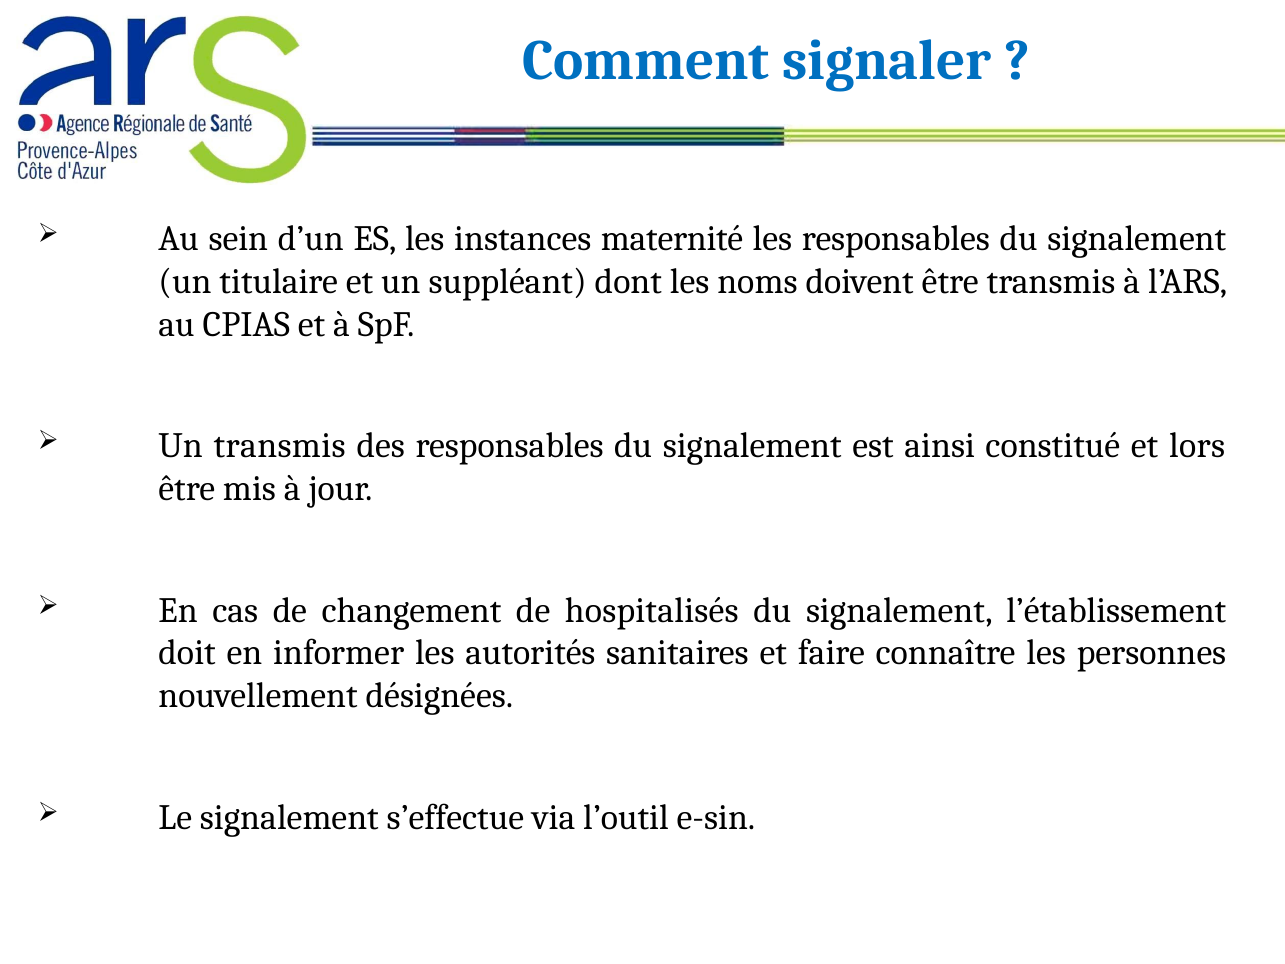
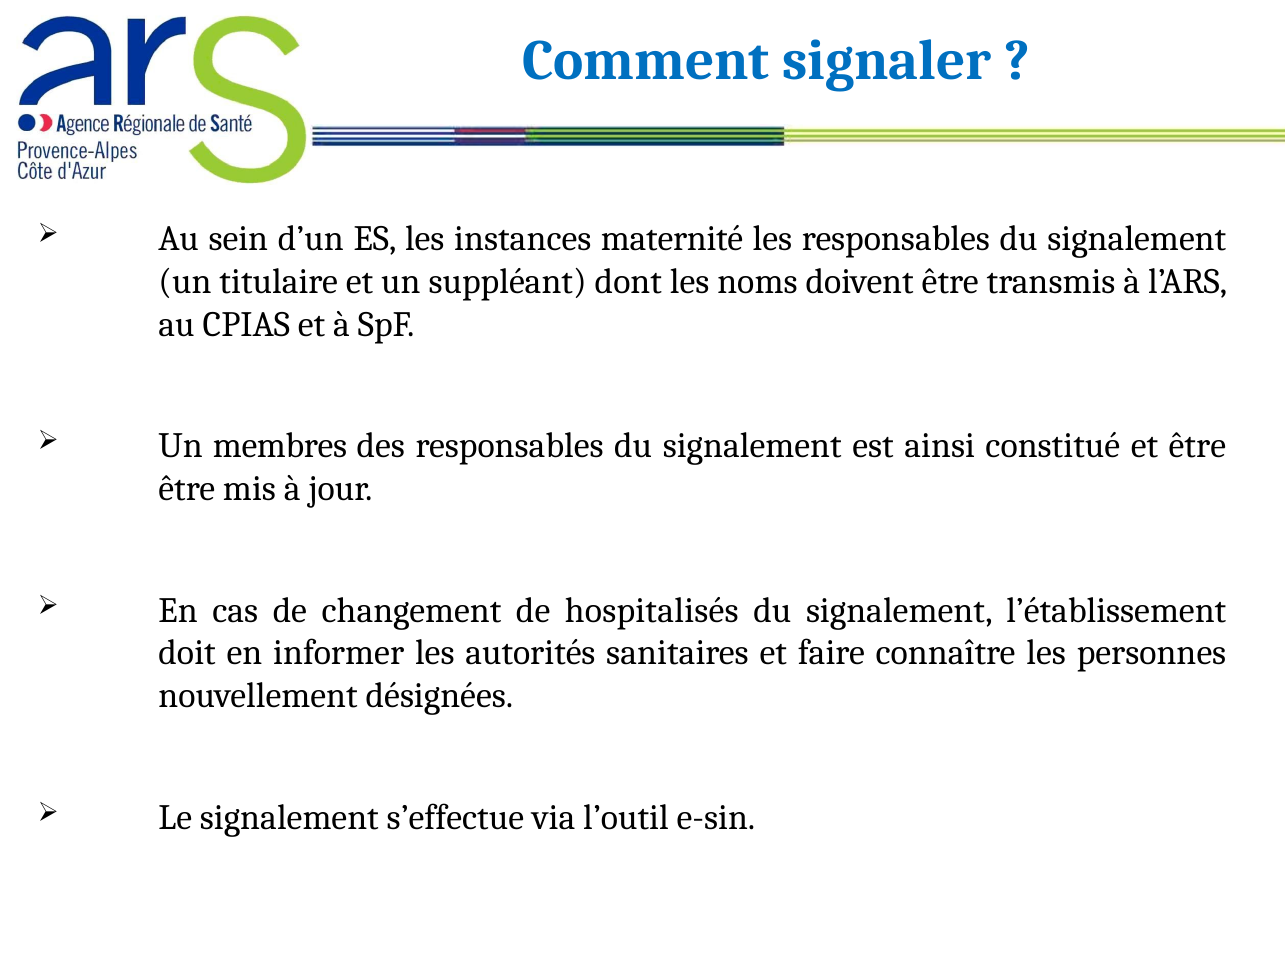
Un transmis: transmis -> membres (280, 446)
et lors: lors -> être (1197, 446)
